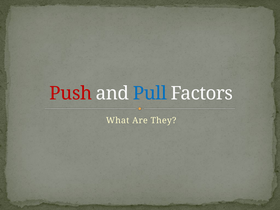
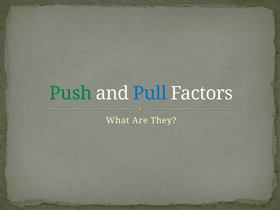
Push colour: red -> green (71, 93)
